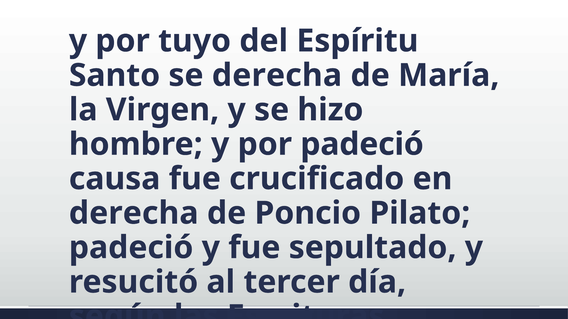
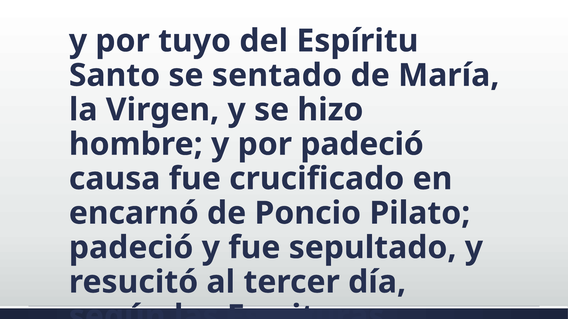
se derecha: derecha -> sentado (277, 75)
derecha: derecha -> encarnó (134, 213)
